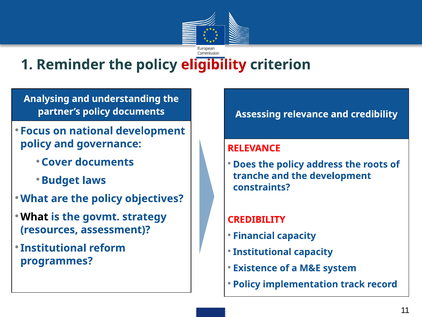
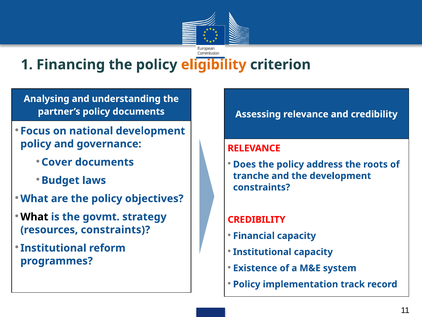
Reminder: Reminder -> Financing (71, 65)
eligibility colour: red -> orange (214, 65)
resources assessment: assessment -> constraints (115, 229)
